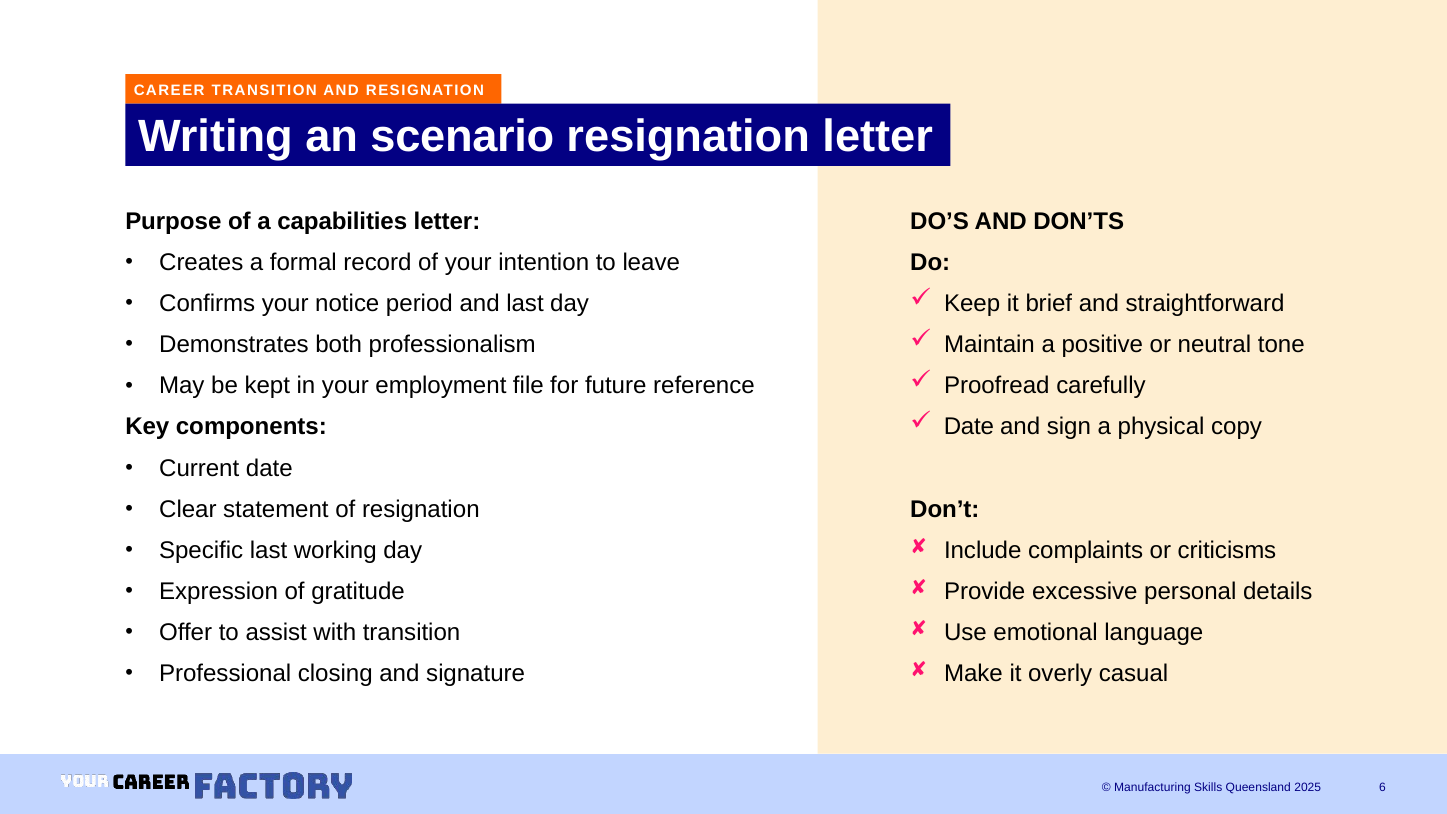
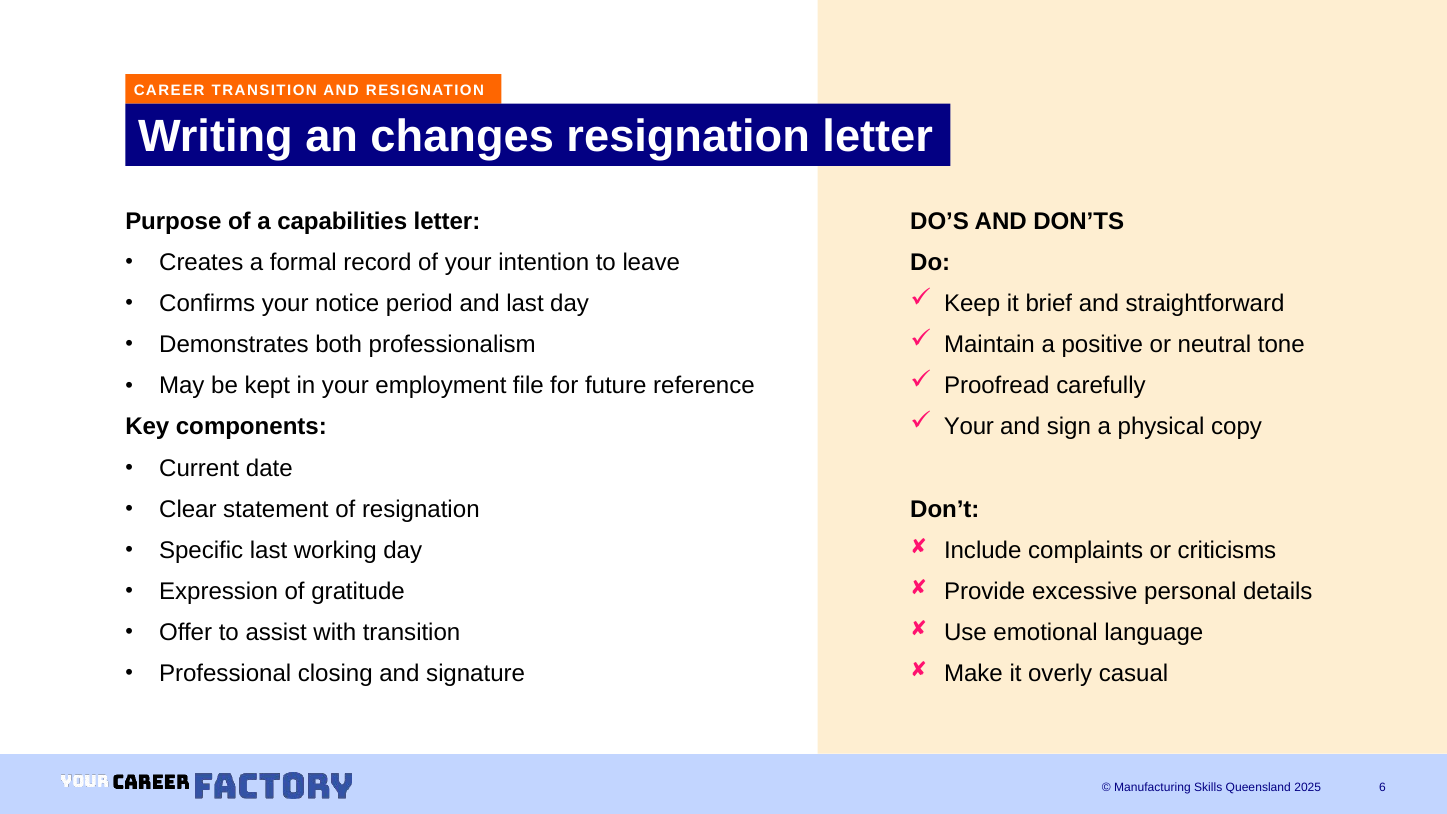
scenario: scenario -> changes (462, 137)
Date: Date -> Your (969, 427)
